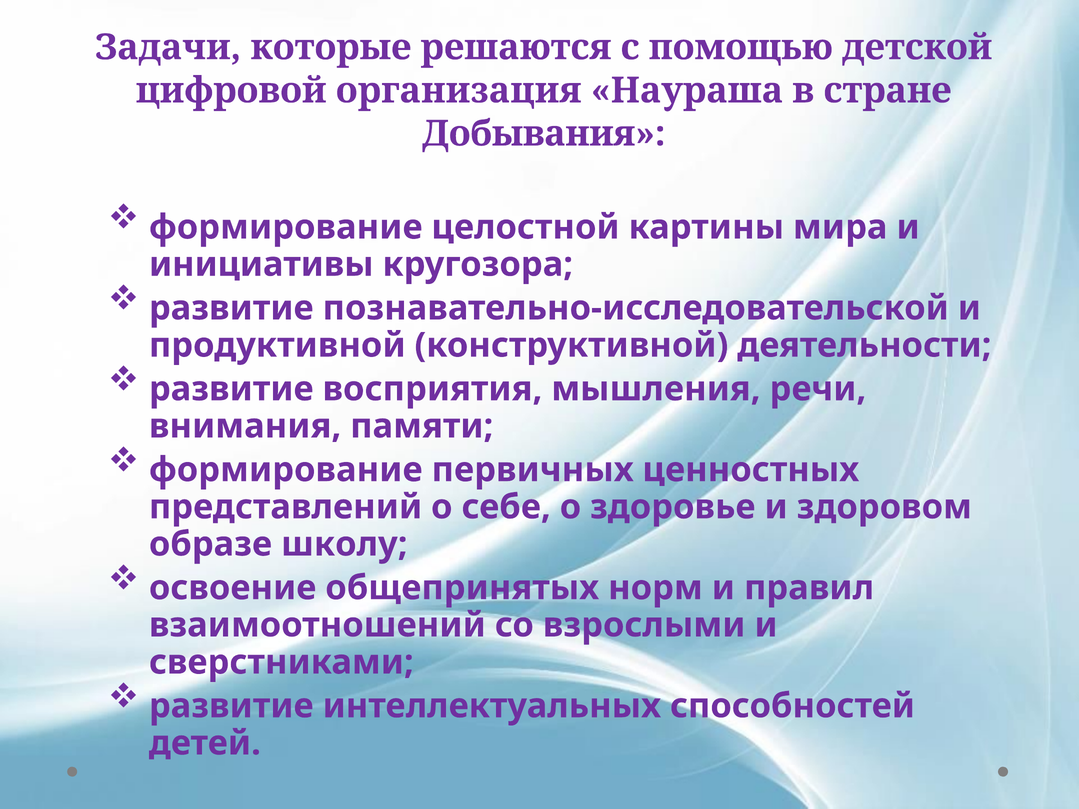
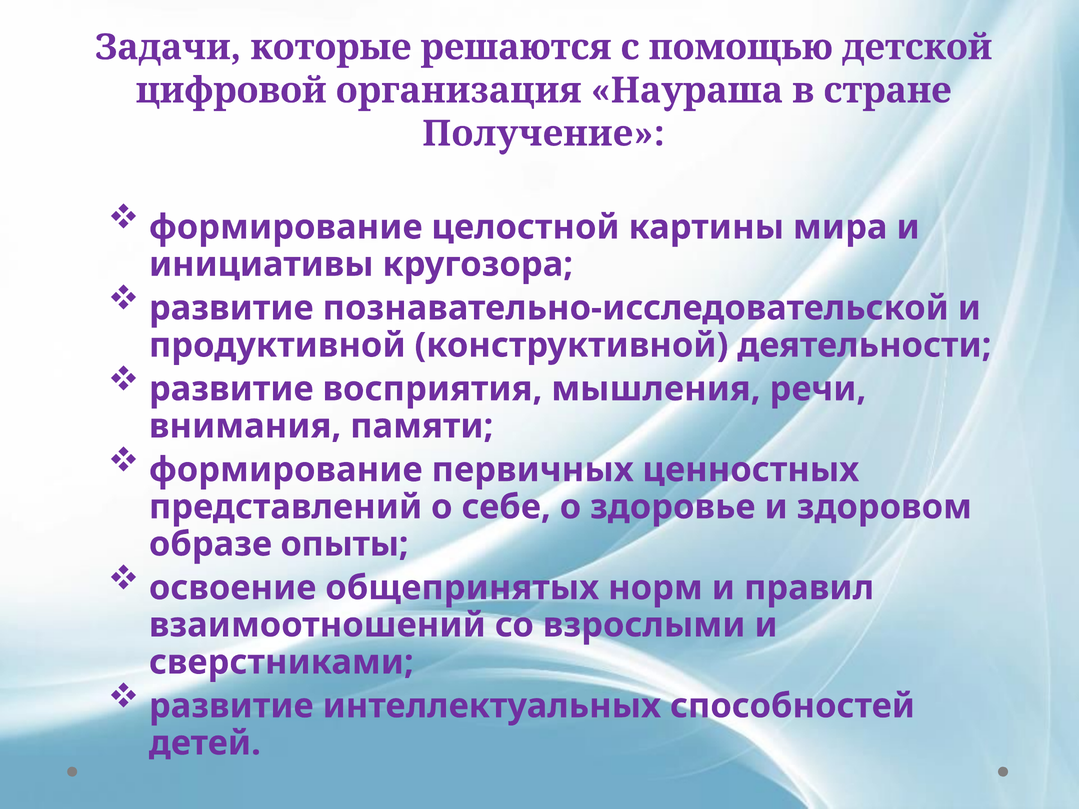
Добывания: Добывания -> Получение (543, 134)
школу: школу -> опыты (344, 544)
